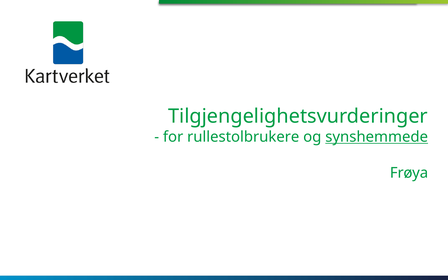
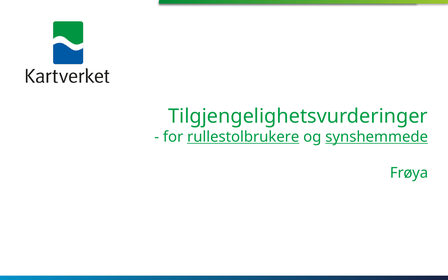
rullestolbrukere underline: none -> present (243, 137)
